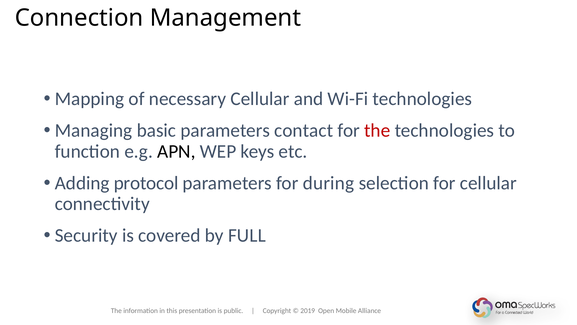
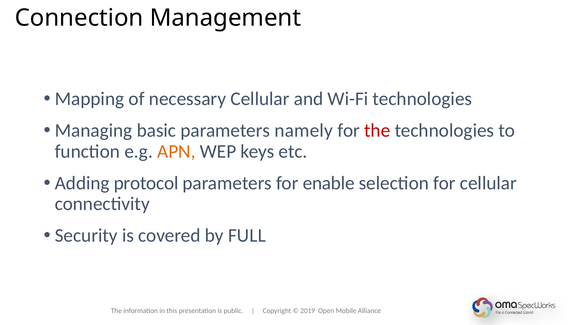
contact: contact -> namely (304, 130)
APN colour: black -> orange (176, 151)
during: during -> enable (329, 183)
